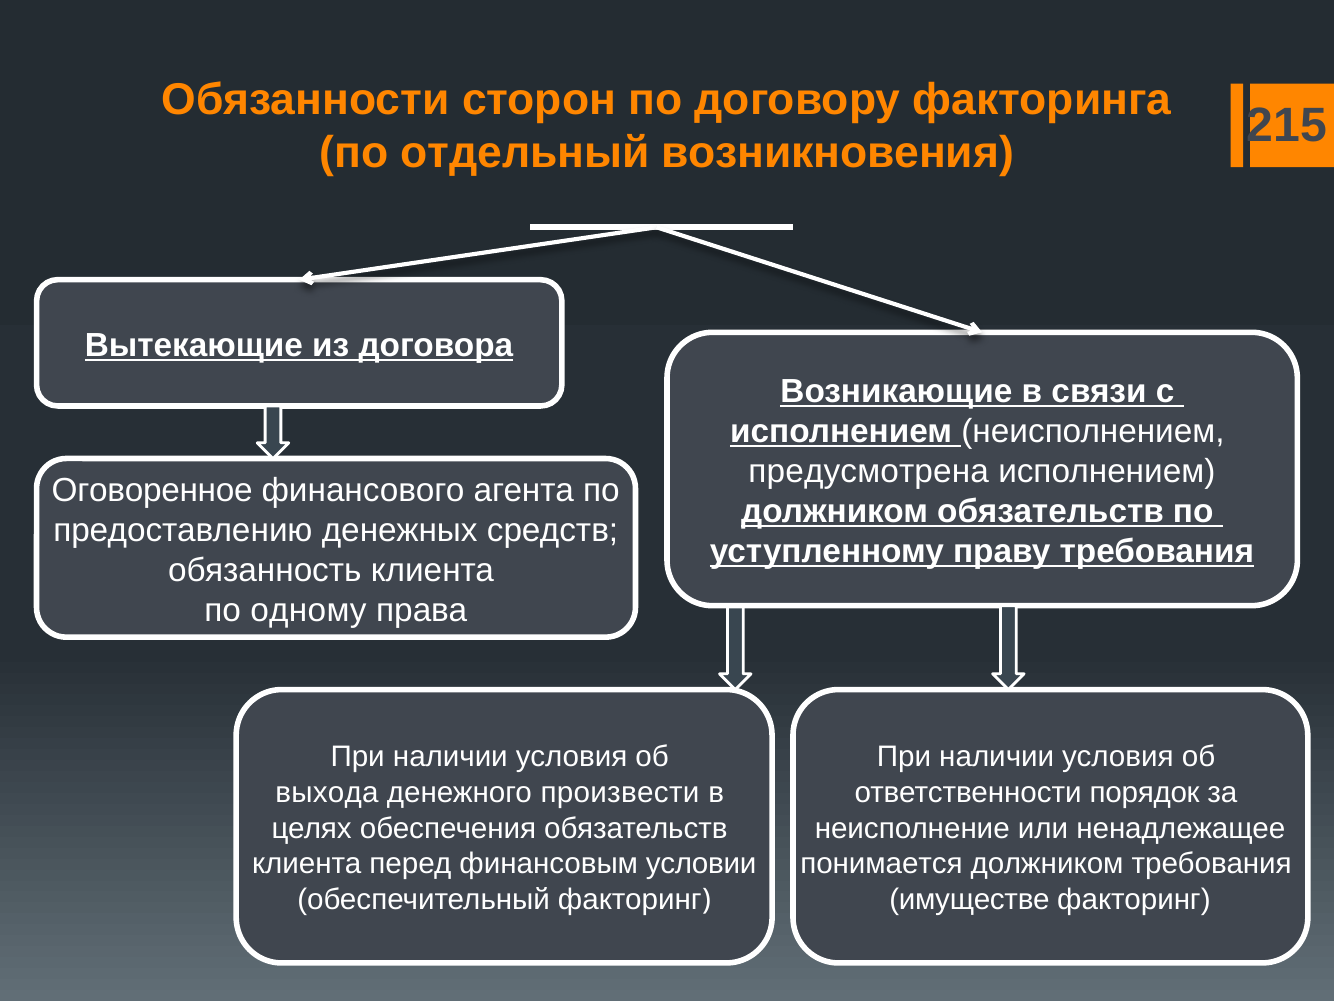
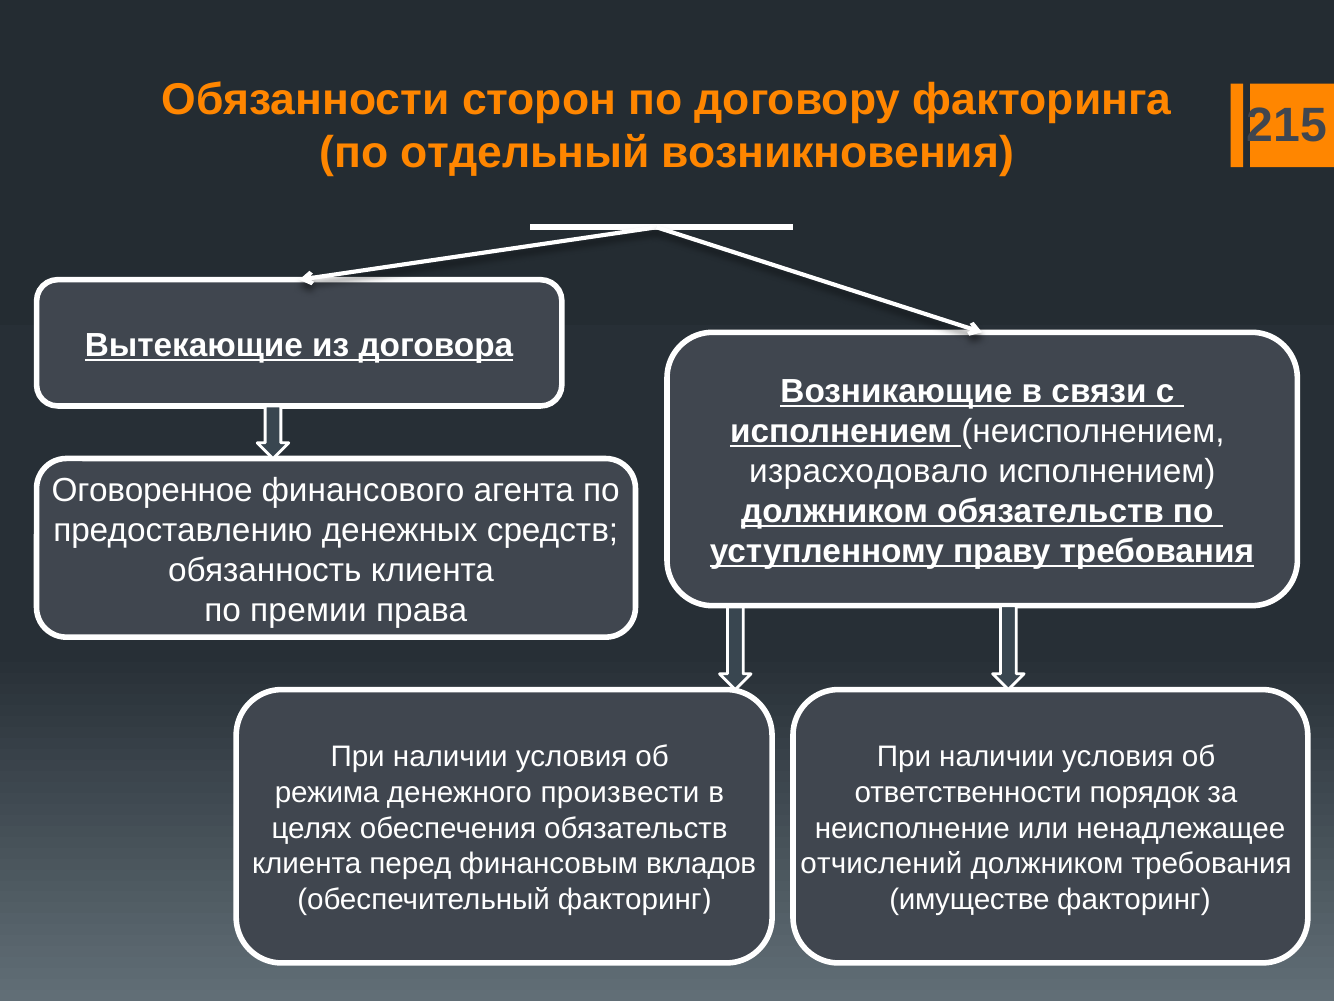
предусмотрена: предусмотрена -> израсходовало (869, 471)
одному: одному -> премии (308, 610)
выхода: выхода -> режима (327, 792)
условии: условии -> вкладов (701, 863)
понимается: понимается -> отчислений (881, 863)
